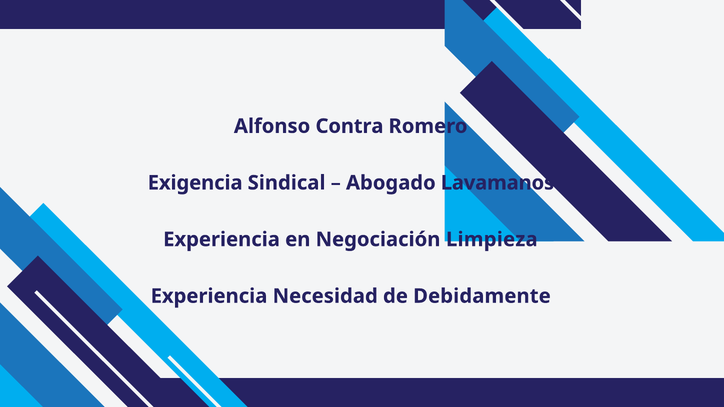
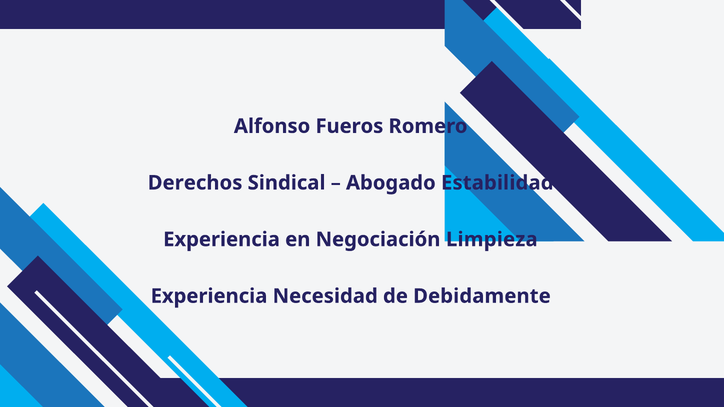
Contra: Contra -> Fueros (349, 126)
Exigencia: Exigencia -> Derechos (195, 183)
Lavamanos: Lavamanos -> Estabilidad (497, 183)
